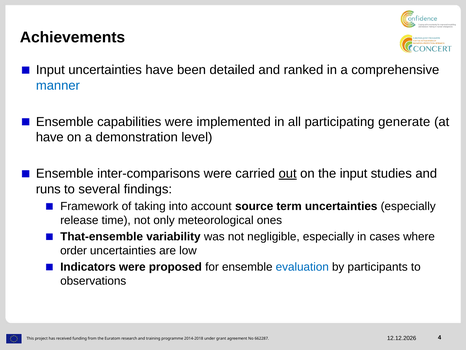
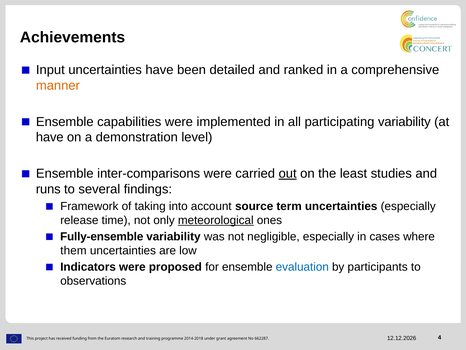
manner colour: blue -> orange (58, 85)
participating generate: generate -> variability (404, 122)
the input: input -> least (354, 173)
meteorological underline: none -> present (216, 220)
That-ensemble: That-ensemble -> Fully-ensemble (102, 236)
order: order -> them (73, 250)
